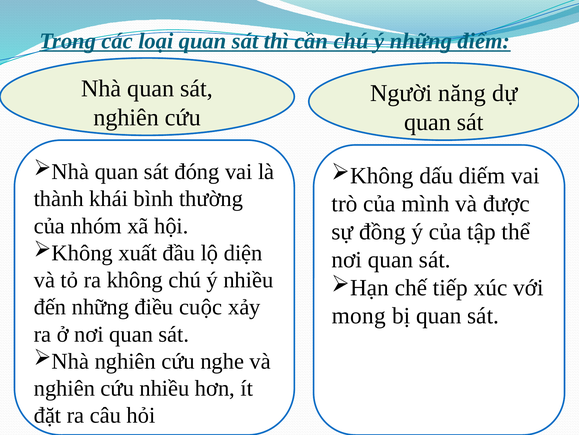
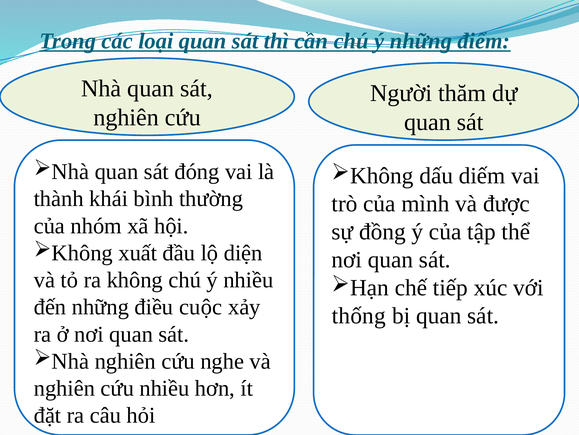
năng: năng -> thăm (462, 93)
mong: mong -> thống (359, 315)
